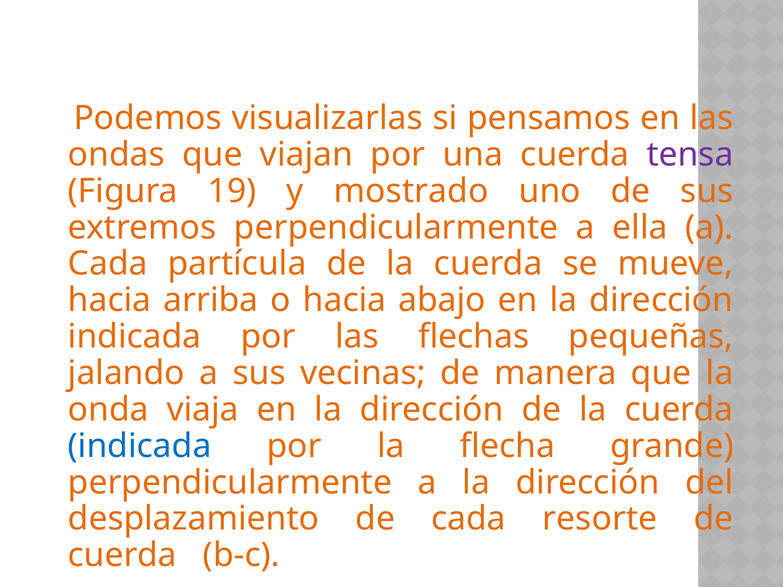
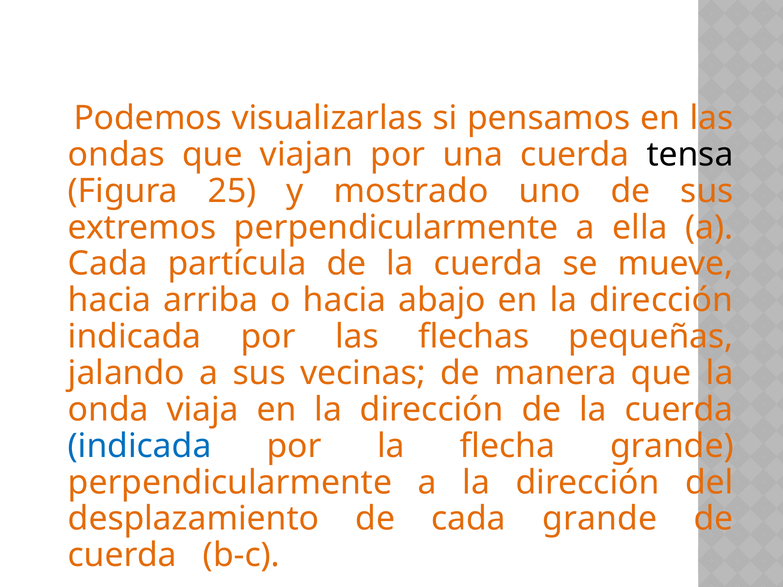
tensa colour: purple -> black (690, 155)
19: 19 -> 25 (232, 191)
cada resorte: resorte -> grande (600, 519)
